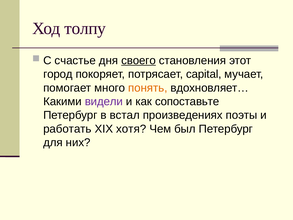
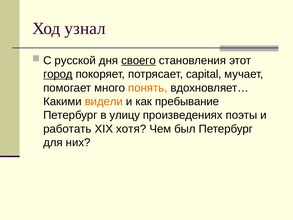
толпу: толпу -> узнал (85, 28)
счастье: счастье -> русской (75, 60)
город underline: none -> present (58, 74)
видели colour: purple -> orange (104, 101)
сопоставьте: сопоставьте -> пребывание (187, 101)
встал: встал -> улицу (125, 115)
